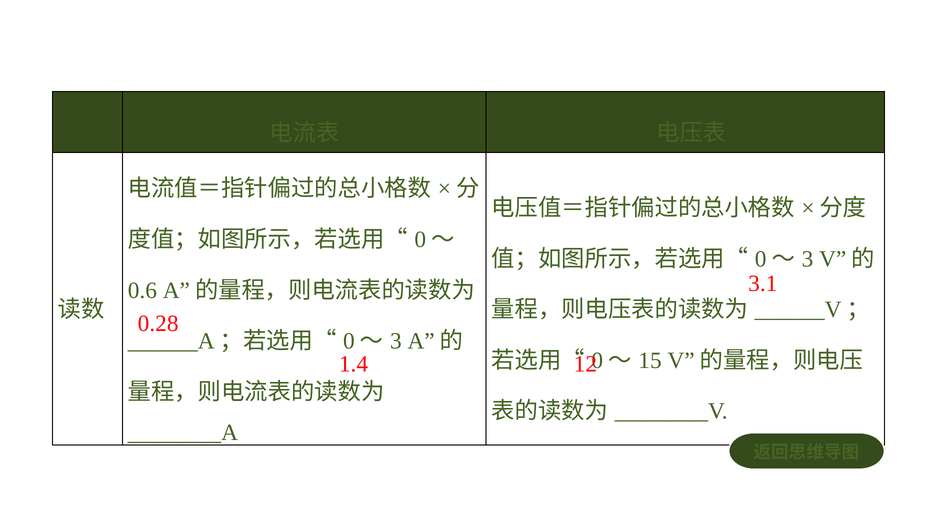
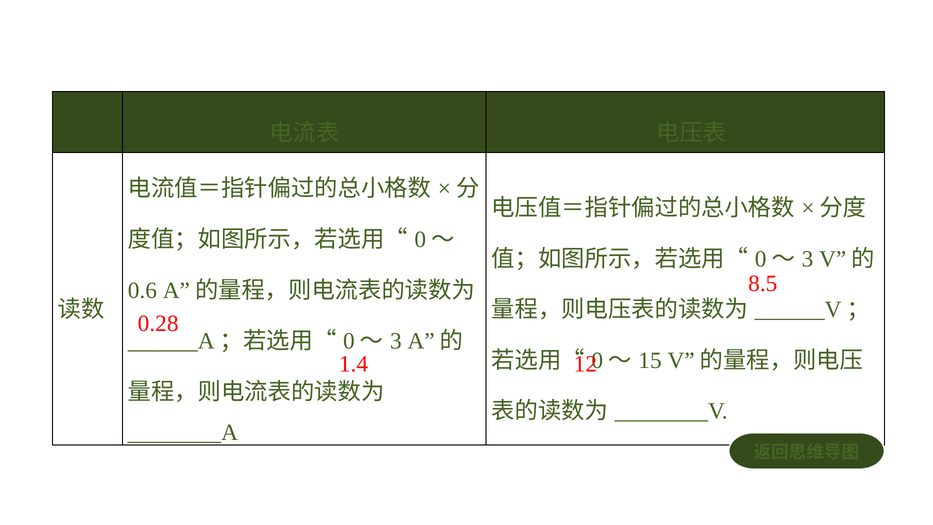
3.1: 3.1 -> 8.5 (763, 283)
